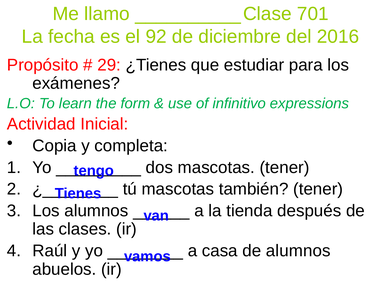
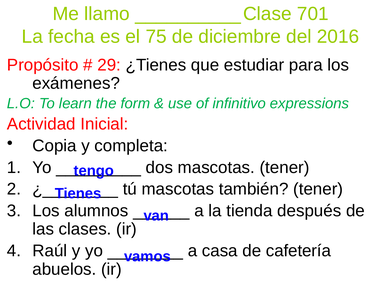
92: 92 -> 75 (156, 37)
de alumnos: alumnos -> cafetería (298, 251)
